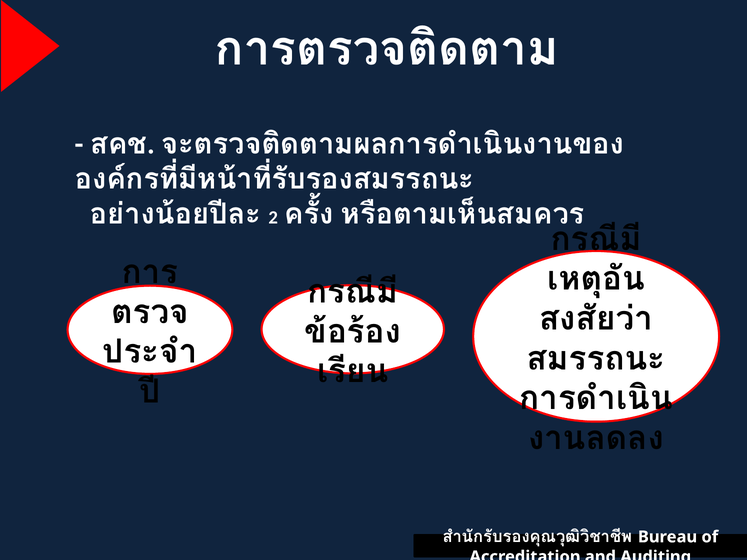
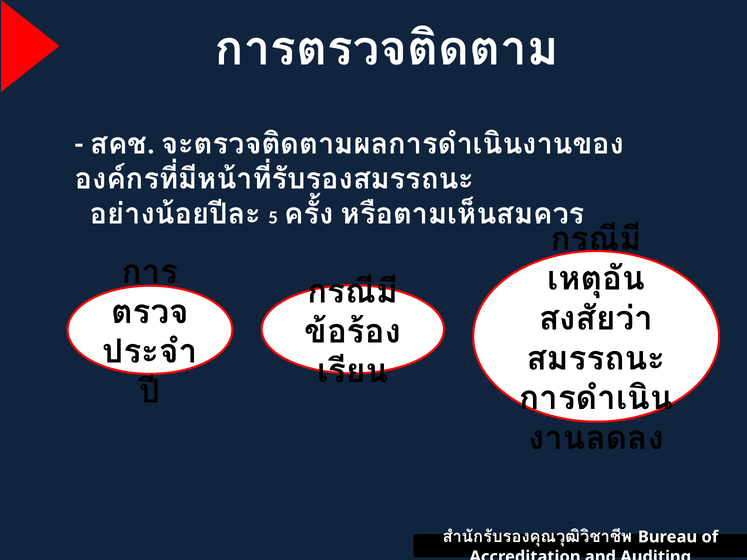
2: 2 -> 5 (273, 218)
